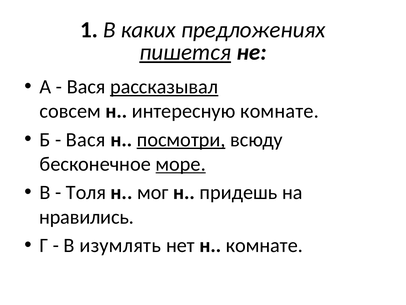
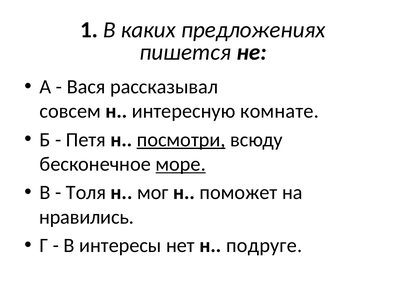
пишется underline: present -> none (185, 52)
рассказывал underline: present -> none (164, 87)
Вася: Вася -> Петя (86, 139)
придешь: придешь -> поможет (238, 192)
изумлять: изумлять -> интересы (120, 245)
н комнате: комнате -> подруге (264, 245)
